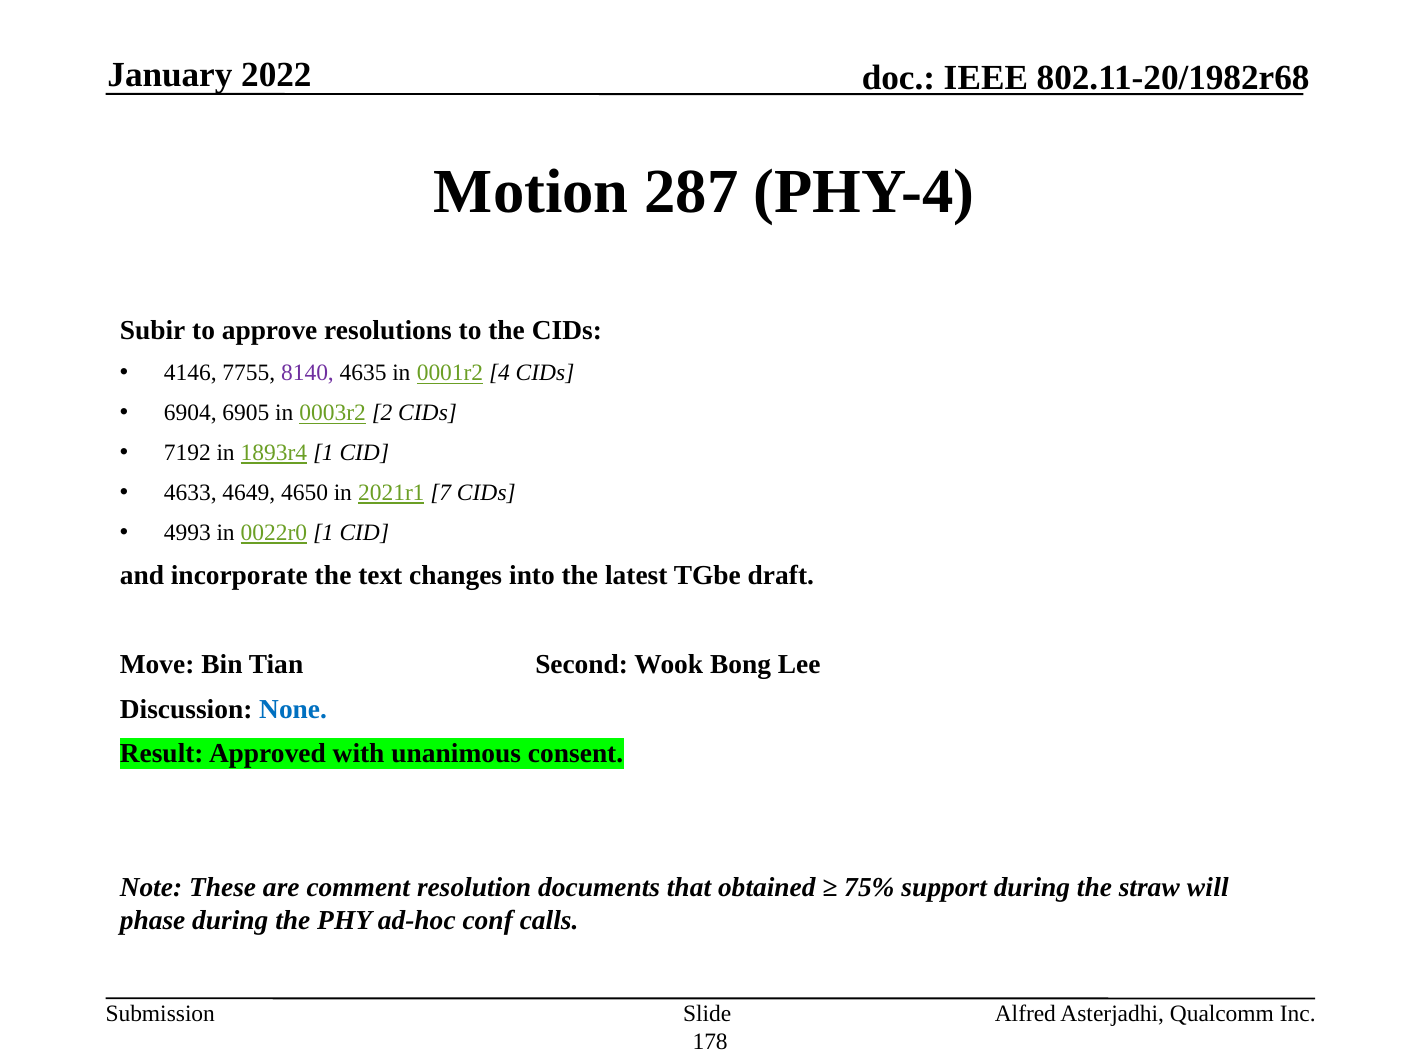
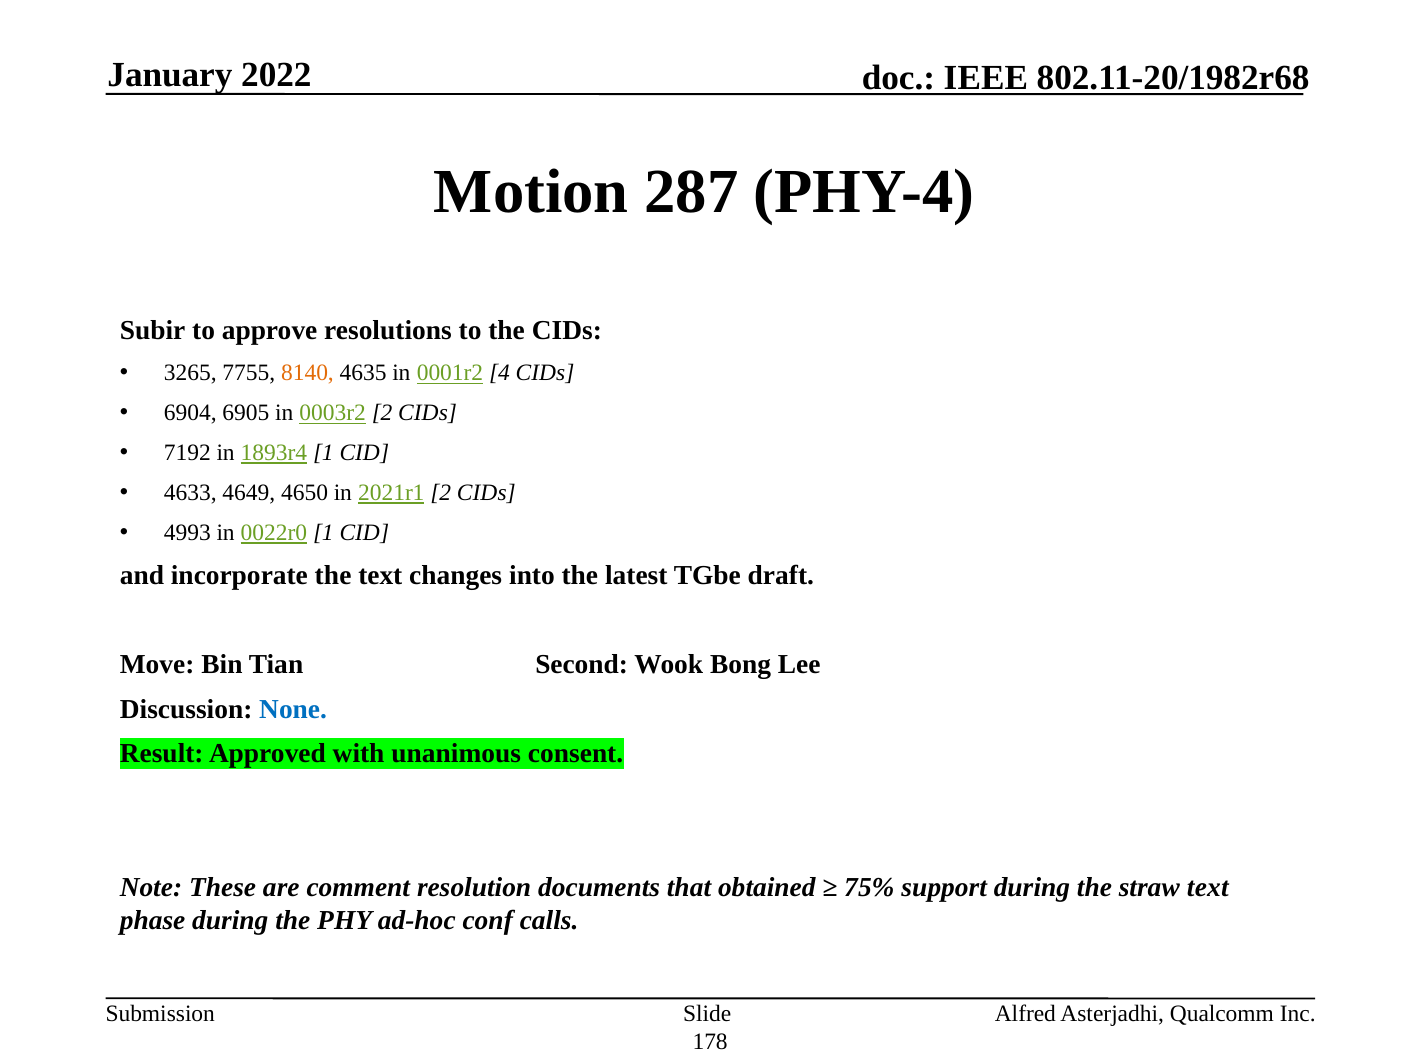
4146: 4146 -> 3265 (190, 373)
8140 colour: purple -> orange (307, 373)
2021r1 7: 7 -> 2 (441, 493)
straw will: will -> text (1208, 888)
